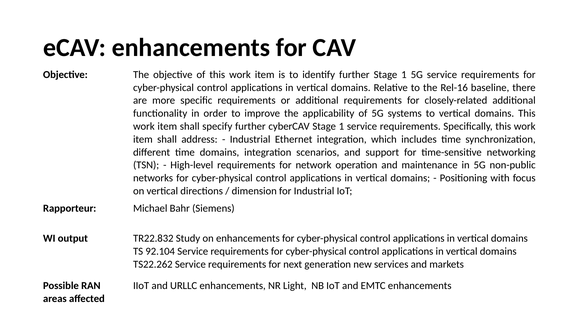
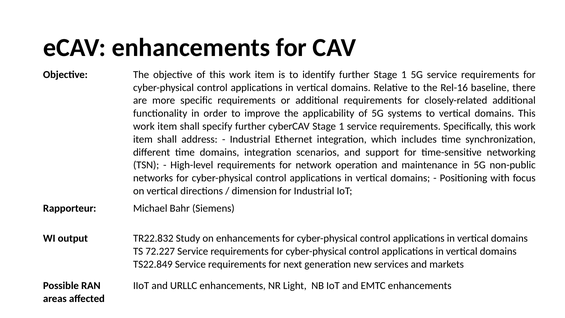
92.104: 92.104 -> 72.227 (160, 251)
TS22.262: TS22.262 -> TS22.849 (153, 264)
